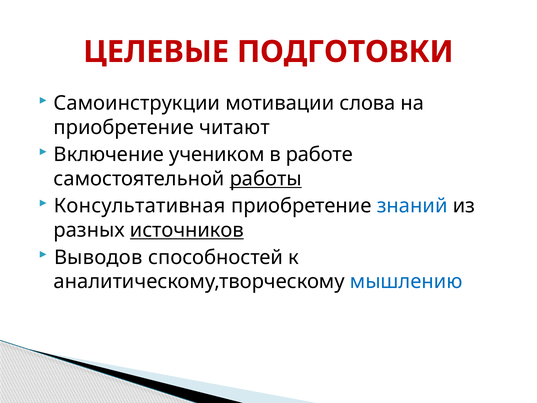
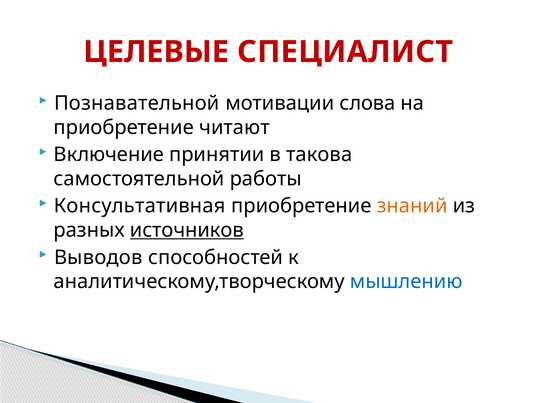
ПОДГОТОВКИ: ПОДГОТОВКИ -> СПЕЦИАЛИСТ (345, 52)
Самоинструкции: Самоинструкции -> Познавательной (137, 103)
учеником: учеником -> принятии (217, 154)
работе: работе -> такова (319, 154)
работы underline: present -> none (266, 179)
знаний colour: blue -> orange (412, 206)
